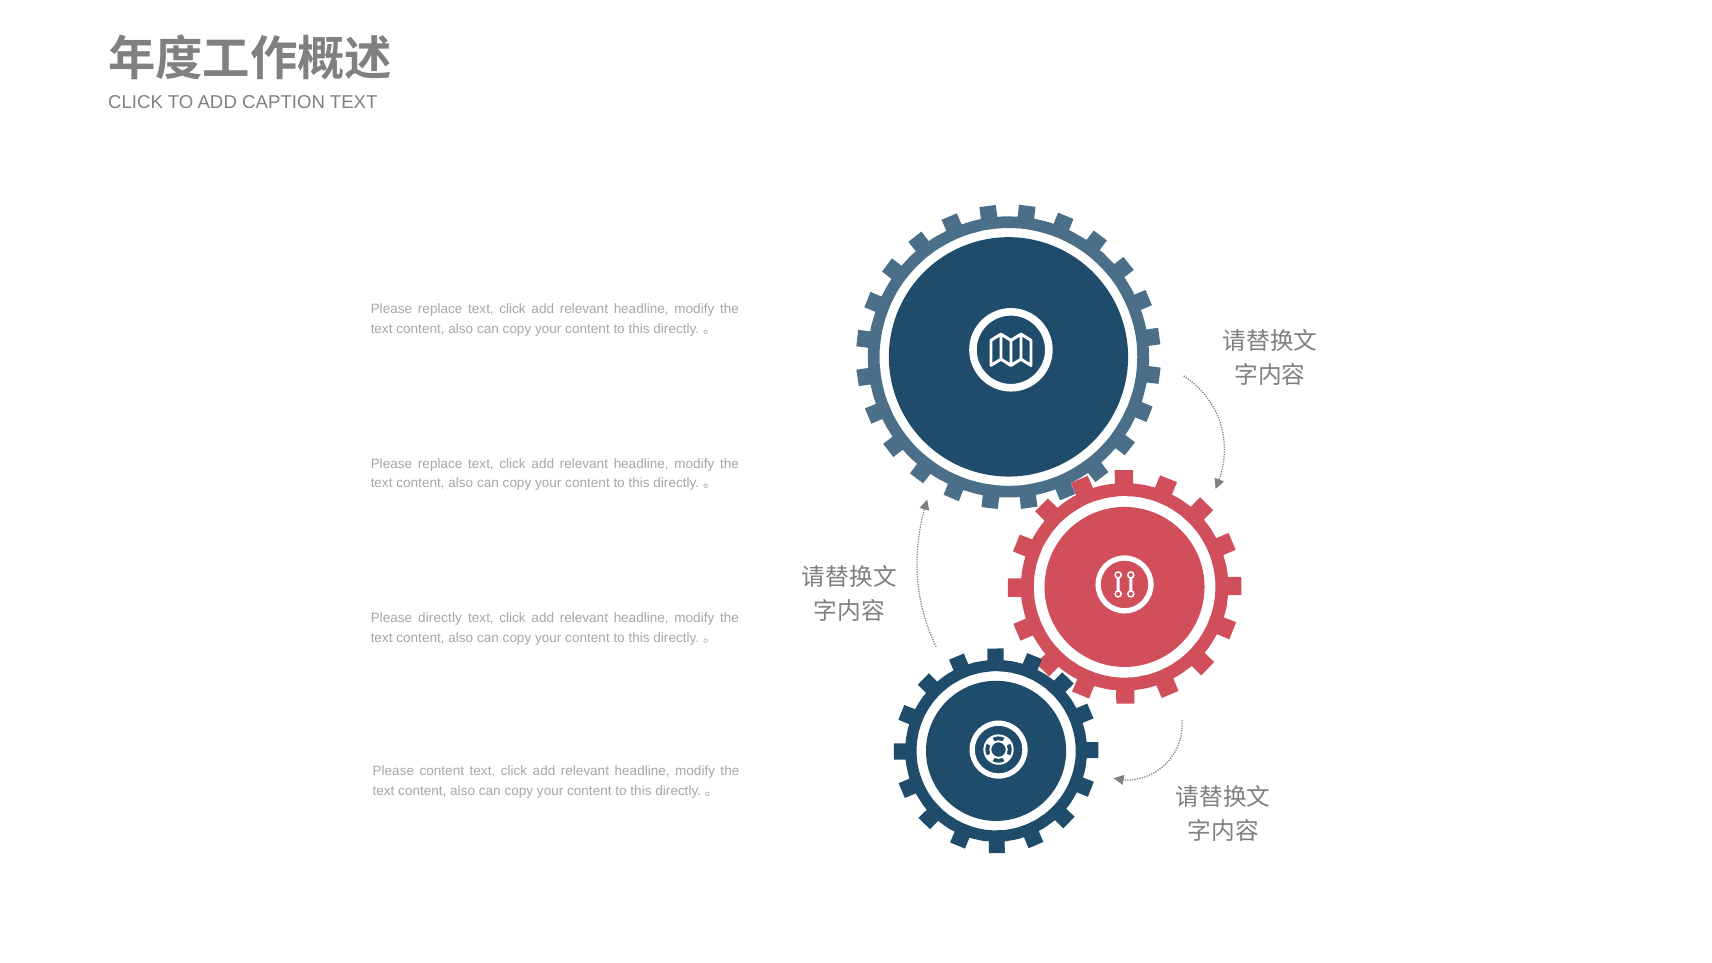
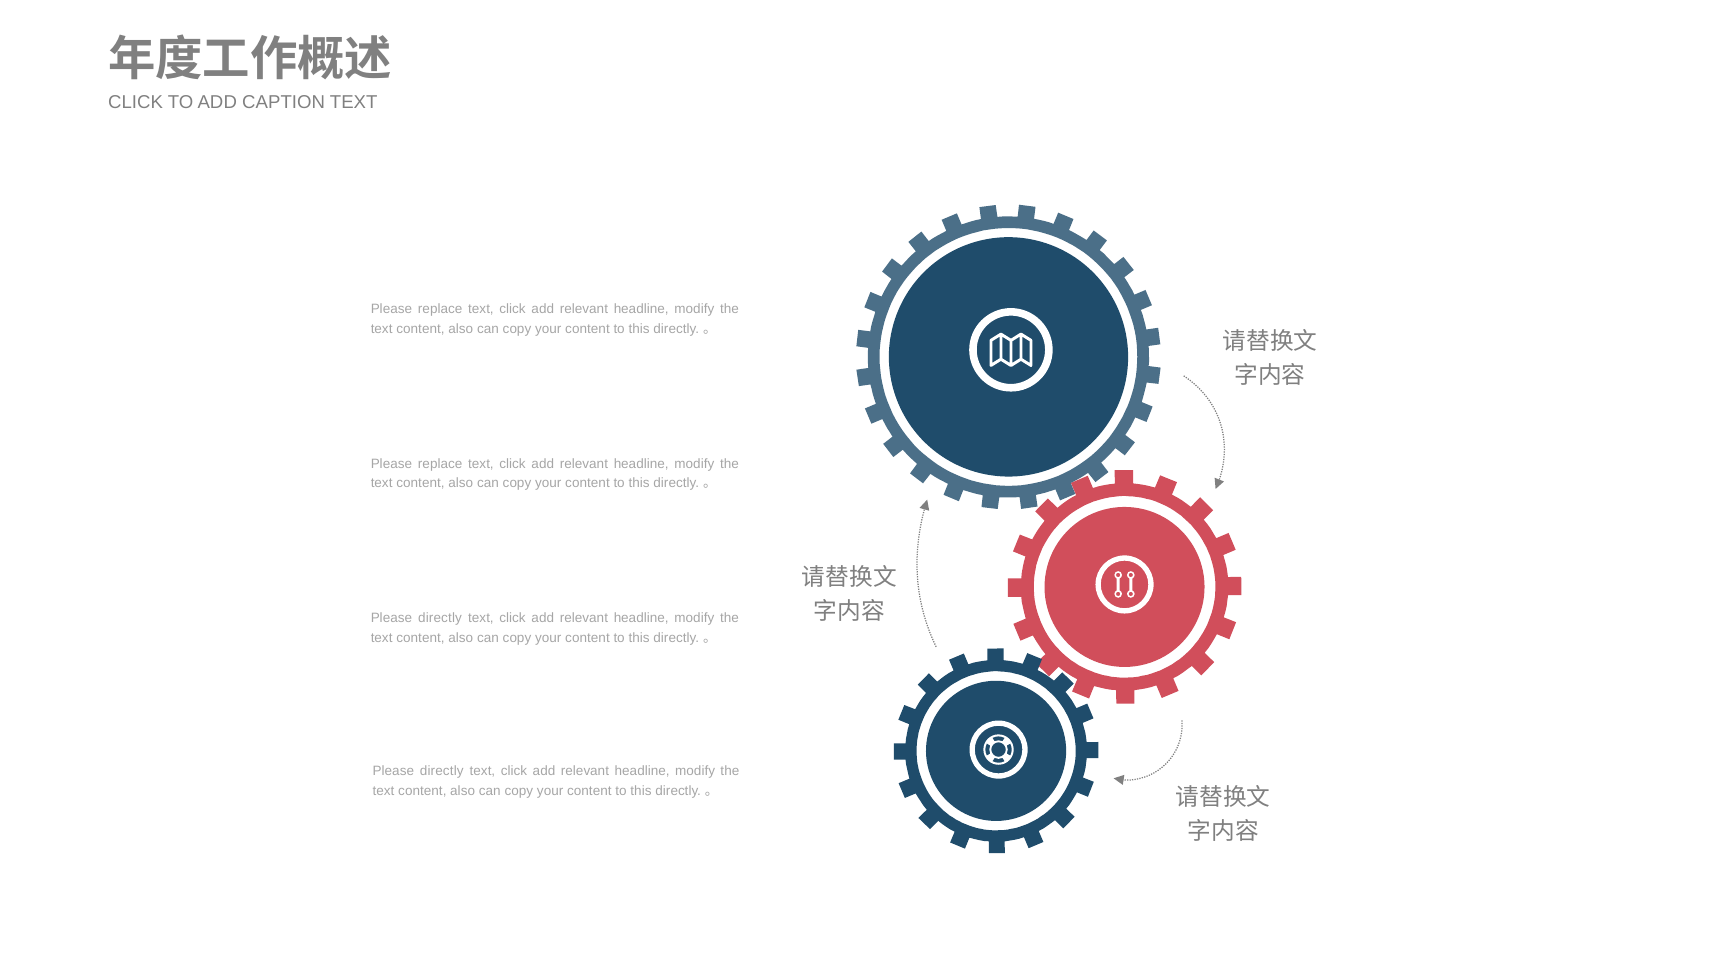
content: content -> directly (442, 771)
